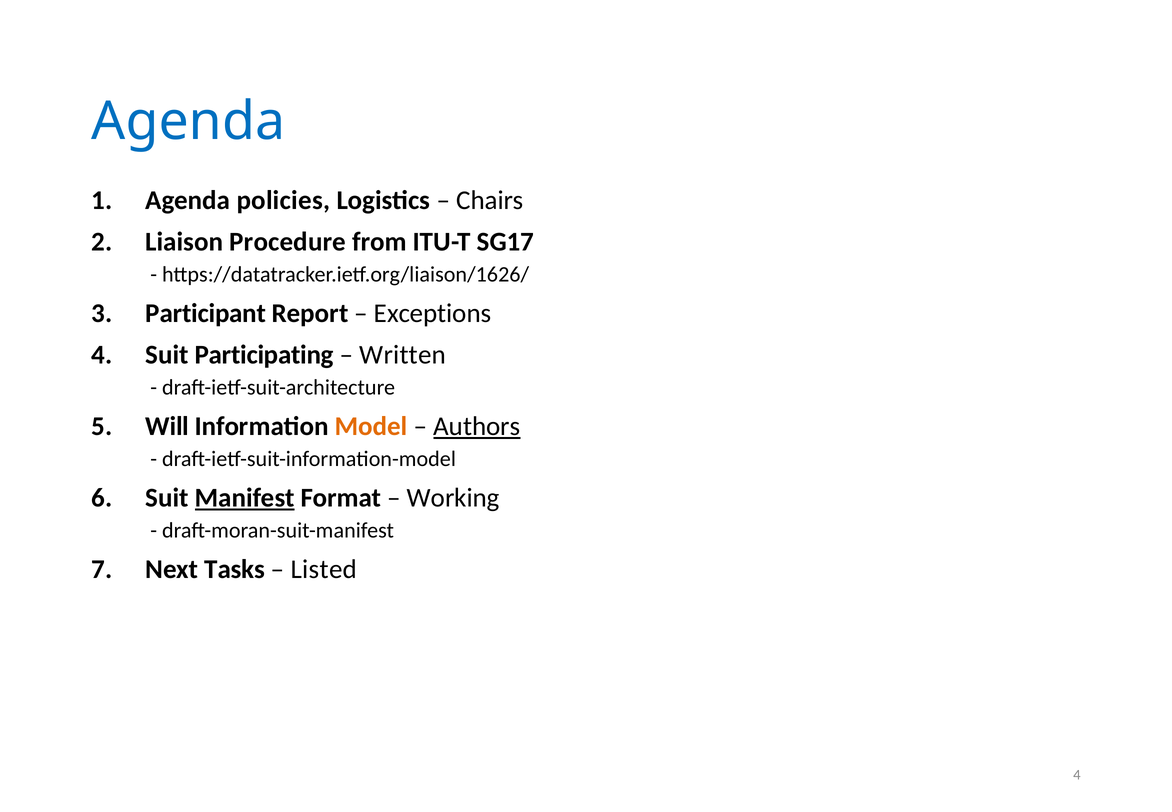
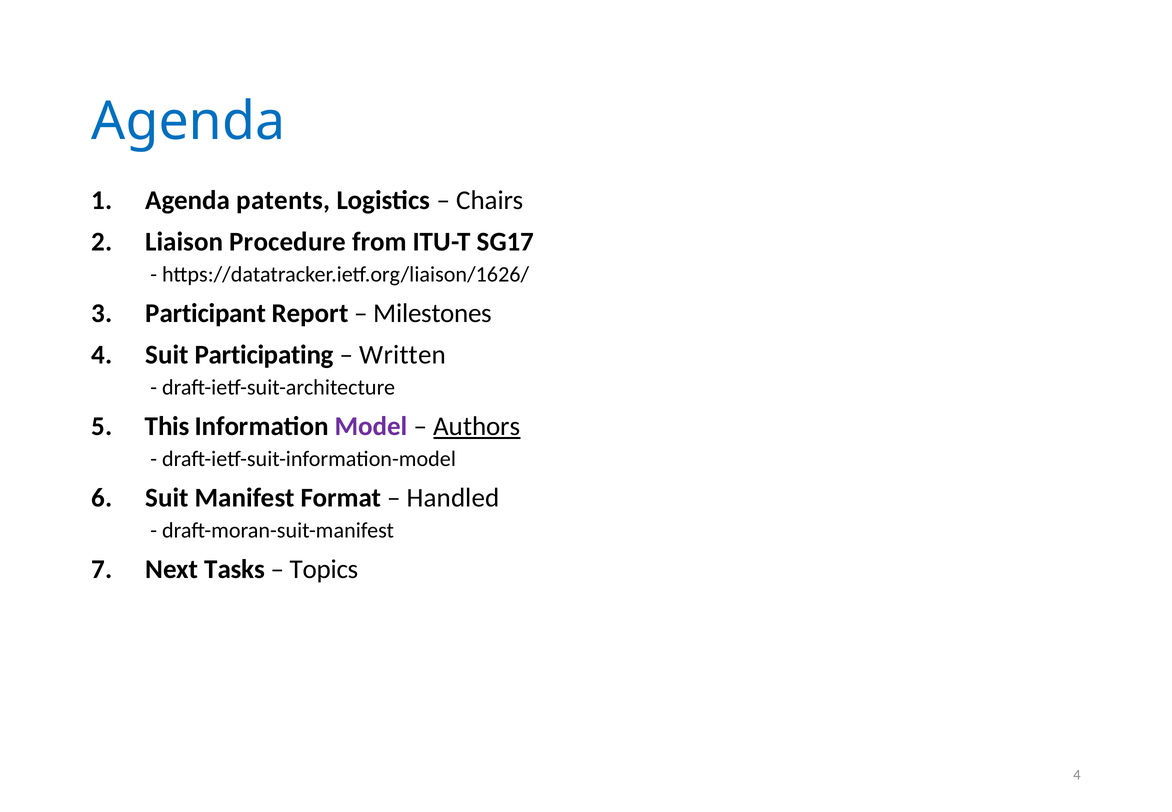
policies: policies -> patents (283, 200)
Exceptions: Exceptions -> Milestones (433, 313)
Will: Will -> This (167, 426)
Model colour: orange -> purple (371, 426)
Manifest underline: present -> none (245, 497)
Working: Working -> Handled (453, 497)
Listed: Listed -> Topics (324, 569)
